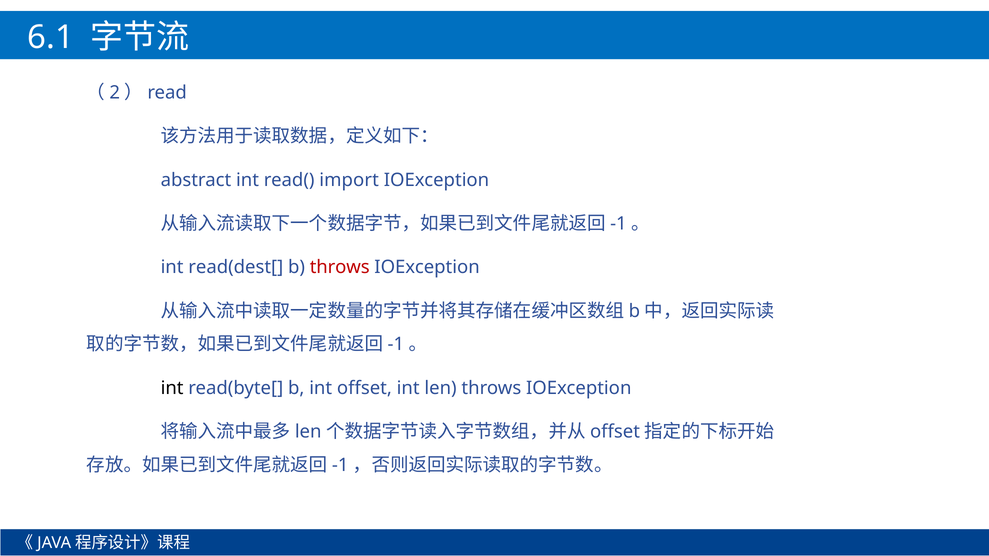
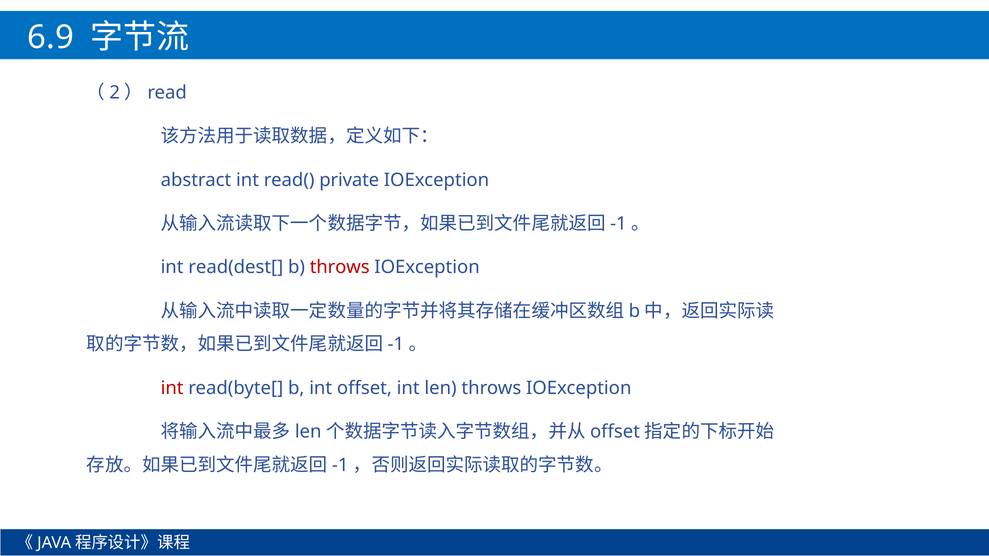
6.1: 6.1 -> 6.9 (51, 37)
import: import -> private (349, 180)
int colour: black -> red (172, 388)
